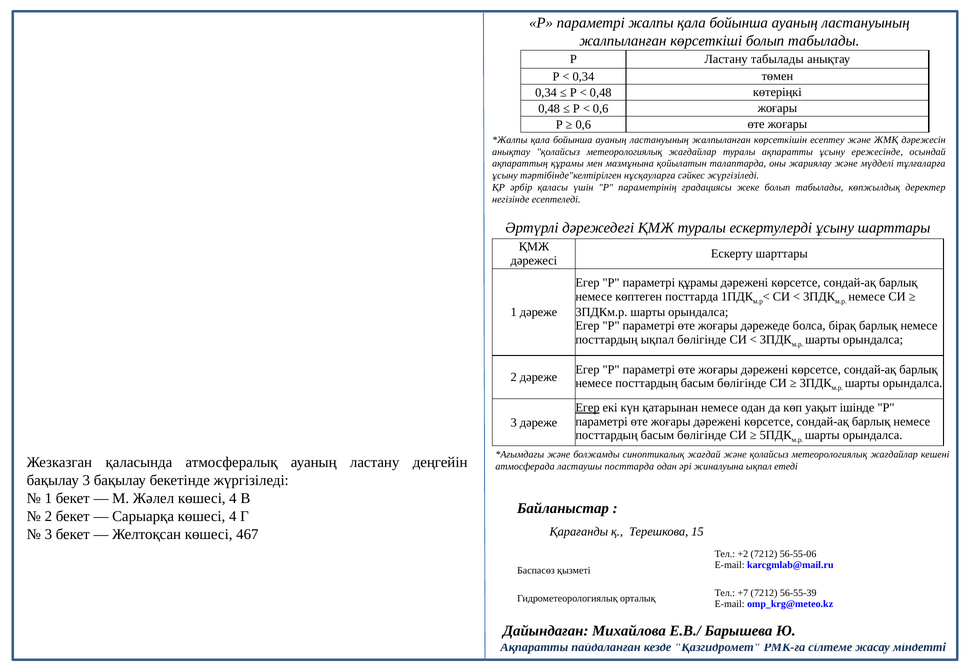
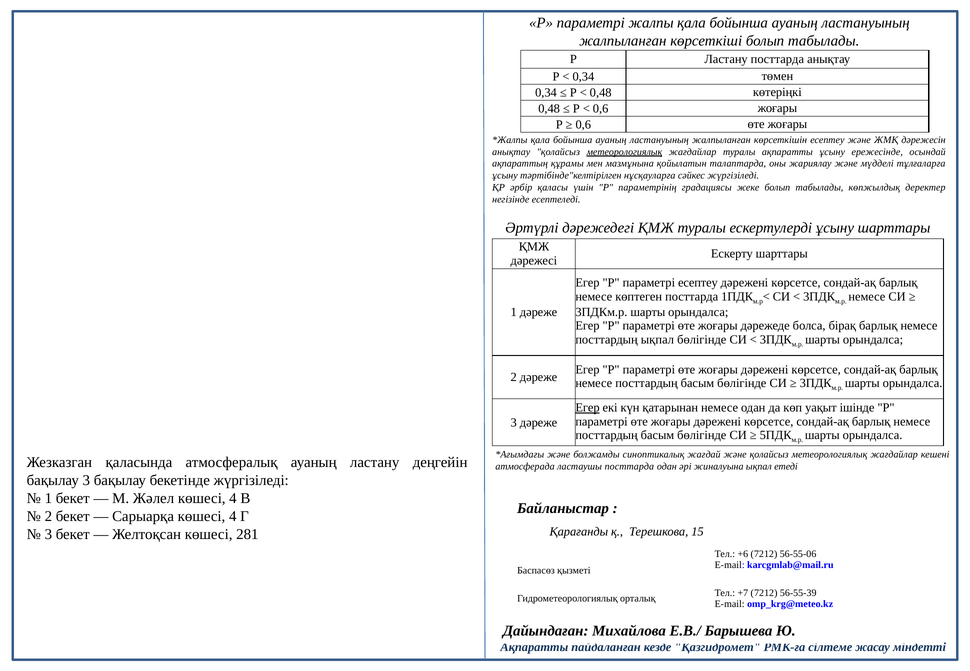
Ластану табылады: табылады -> посттарда (777, 59)
метеорологиялық underline: none -> present (624, 152)
параметрі құрамы: құрамы -> есептеу (698, 283)
467: 467 -> 281 (247, 535)
+2: +2 -> +6 (743, 554)
